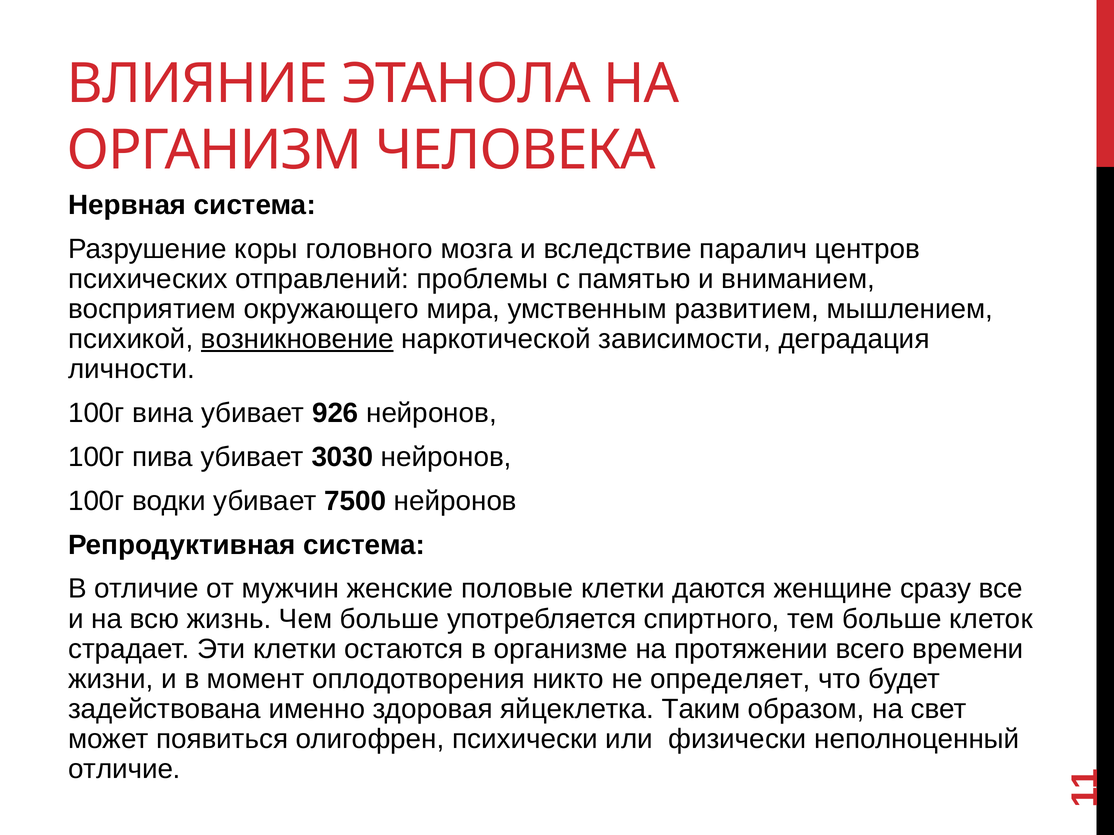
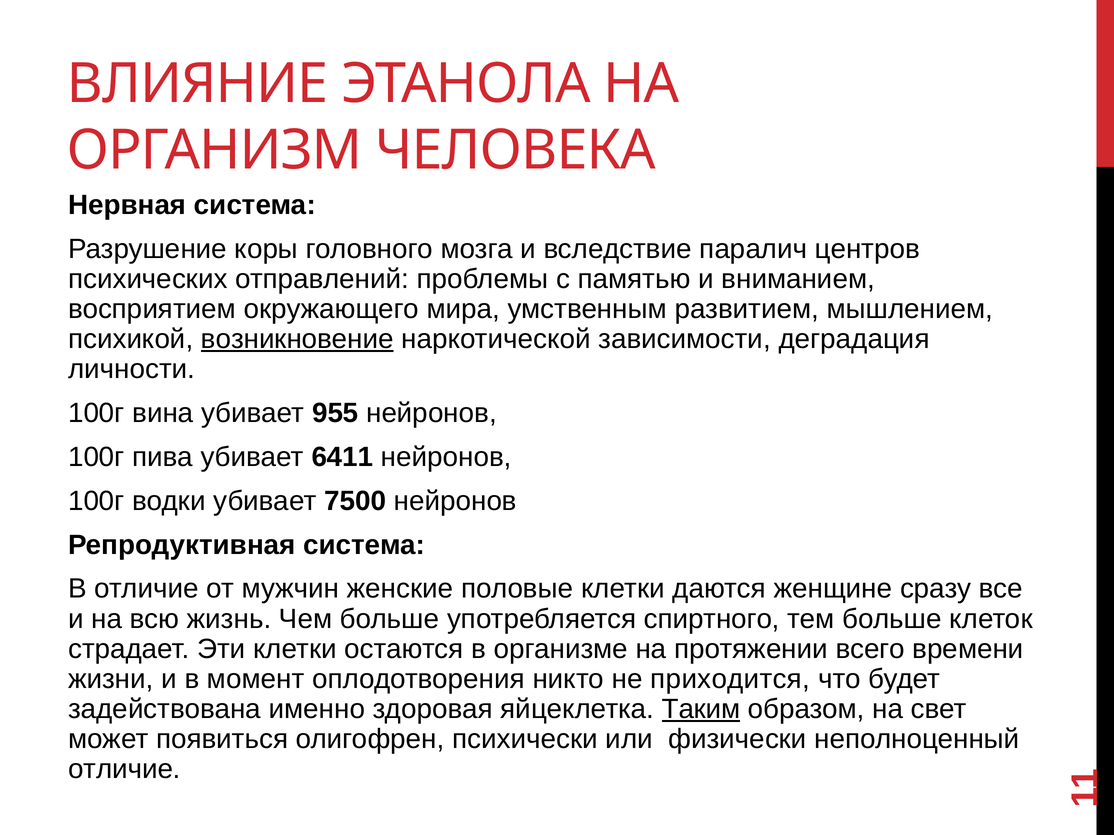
926: 926 -> 955 (335, 413)
3030: 3030 -> 6411 (342, 457)
определяет: определяет -> приходится (730, 679)
Таким underline: none -> present (701, 709)
